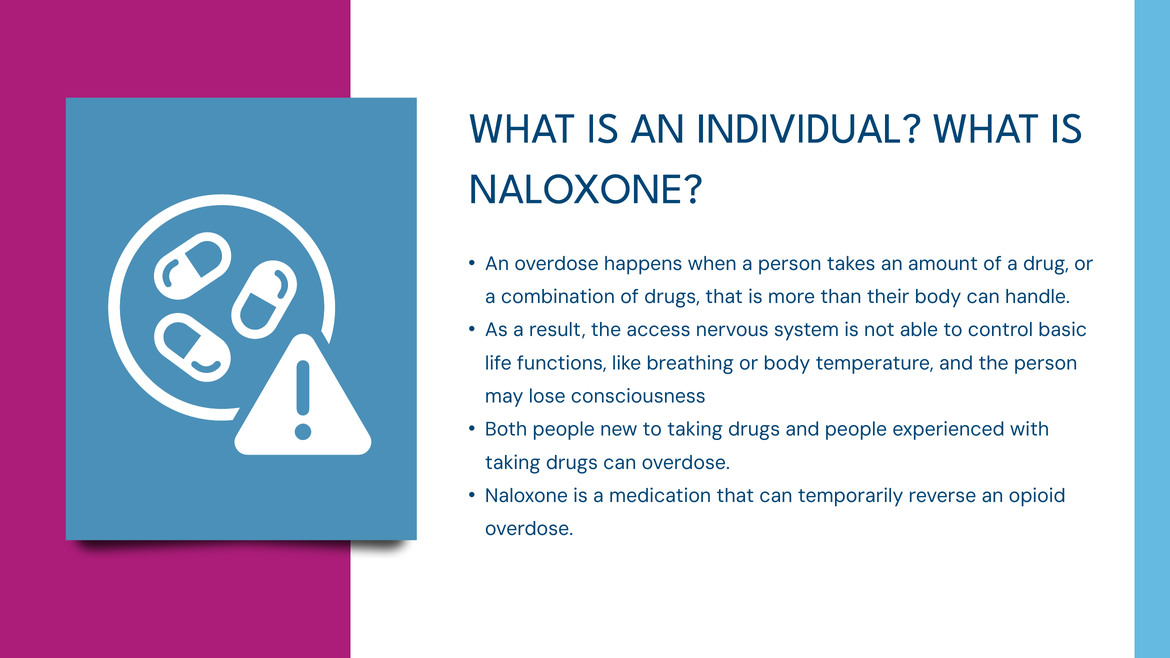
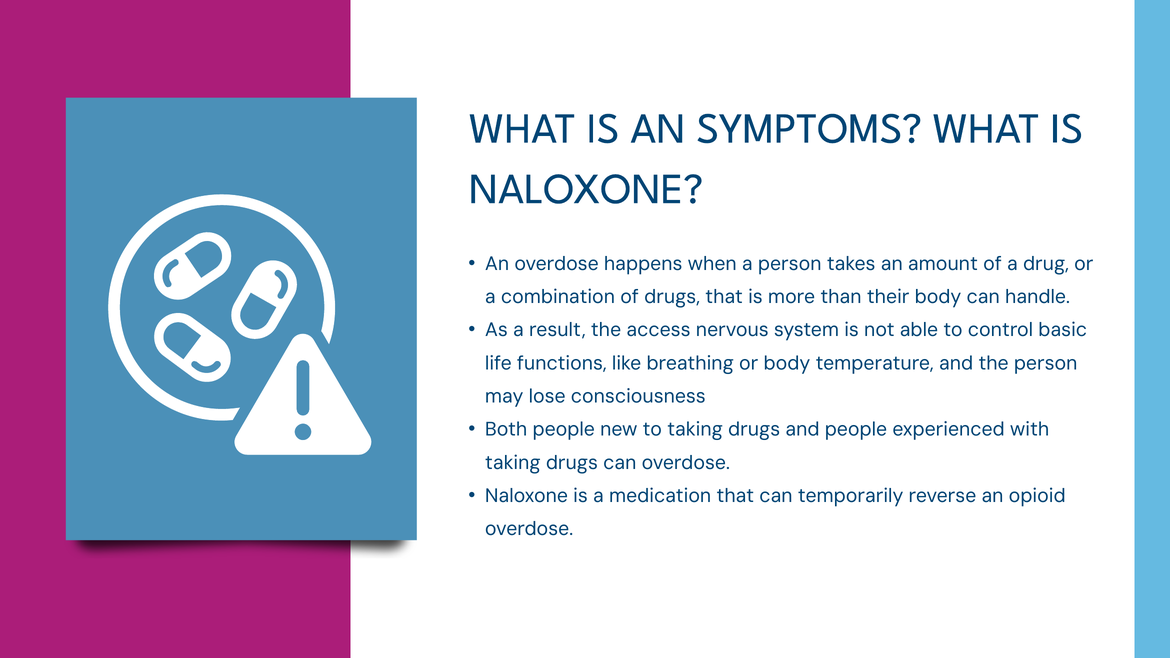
INDIVIDUAL: INDIVIDUAL -> SYMPTOMS (809, 129)
